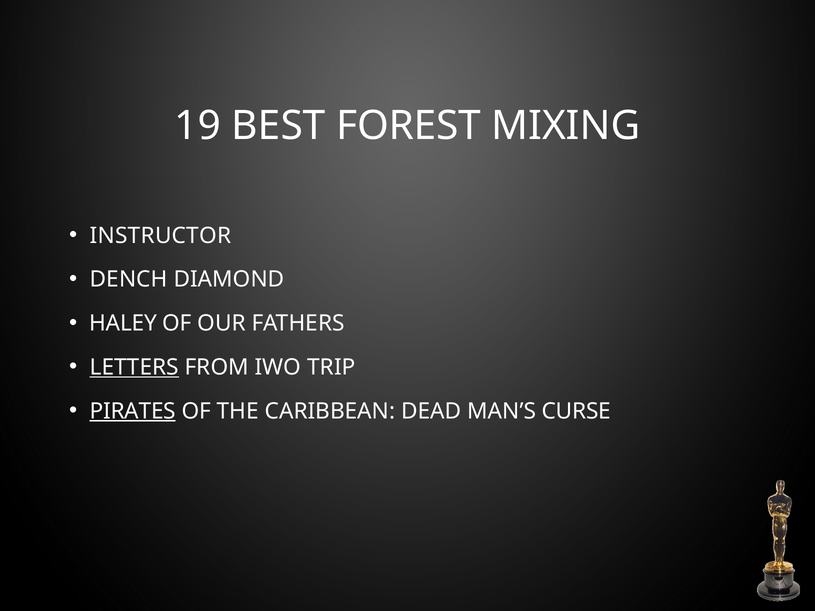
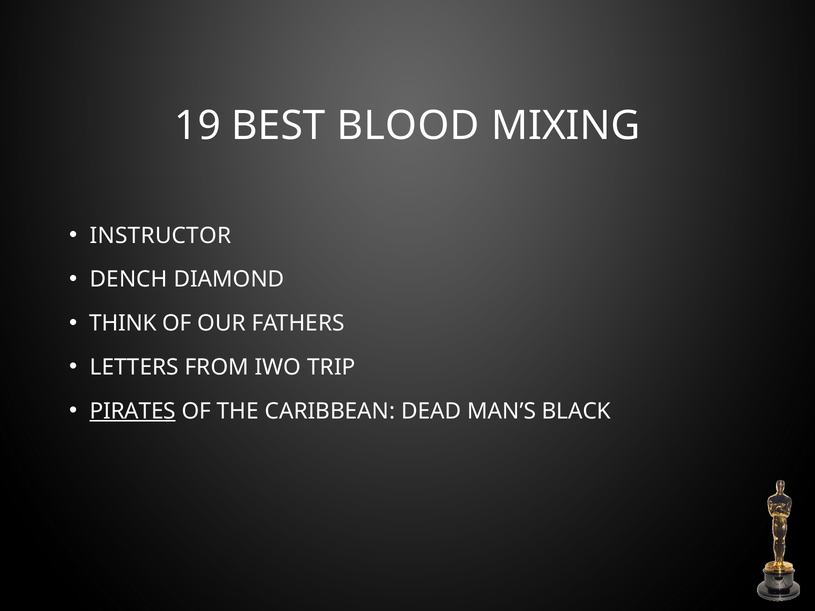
FOREST: FOREST -> BLOOD (408, 126)
HALEY: HALEY -> THINK (123, 323)
LETTERS underline: present -> none (134, 367)
CURSE: CURSE -> BLACK (576, 411)
